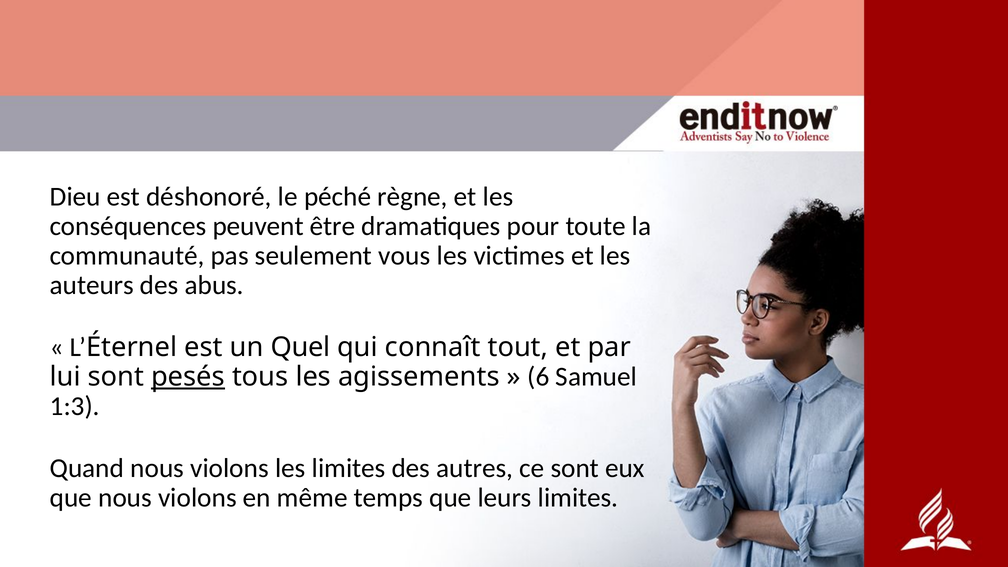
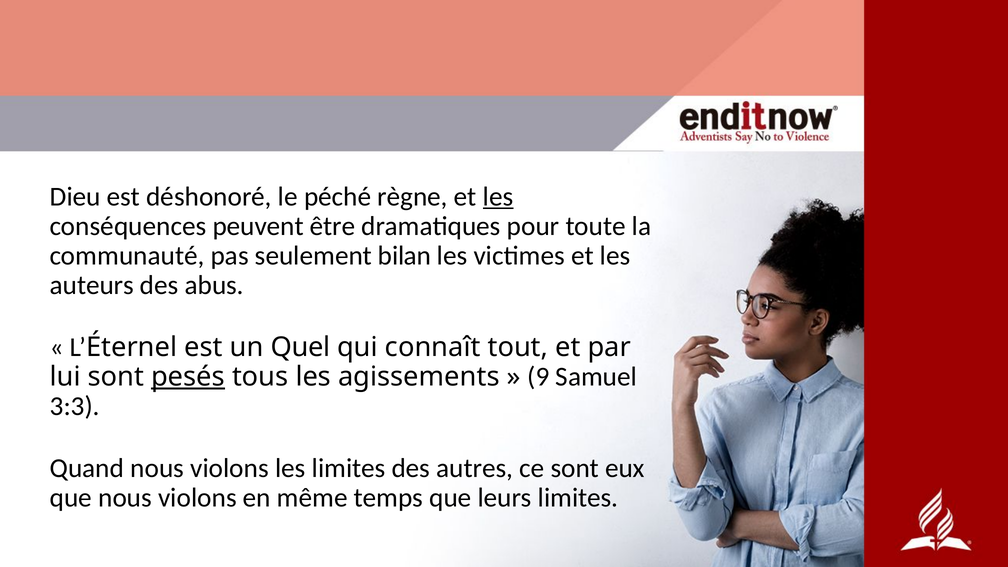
les underline: none -> present (498, 197)
vous: vous -> bilan (405, 256)
6: 6 -> 9 (538, 377)
1:3: 1:3 -> 3:3 (75, 406)
